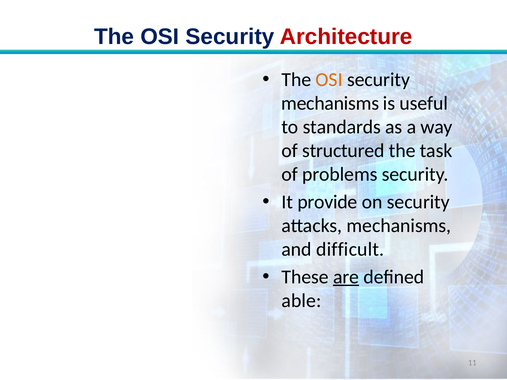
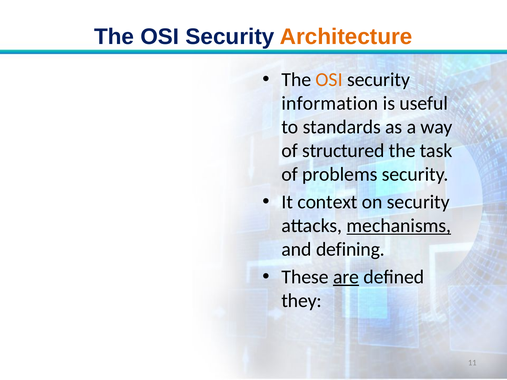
Architecture colour: red -> orange (346, 37)
mechanisms: mechanisms -> information (330, 103)
provide: provide -> context (327, 202)
mechanisms underline: none -> present (399, 226)
difficult: difficult -> defining (350, 249)
able: able -> they (302, 301)
